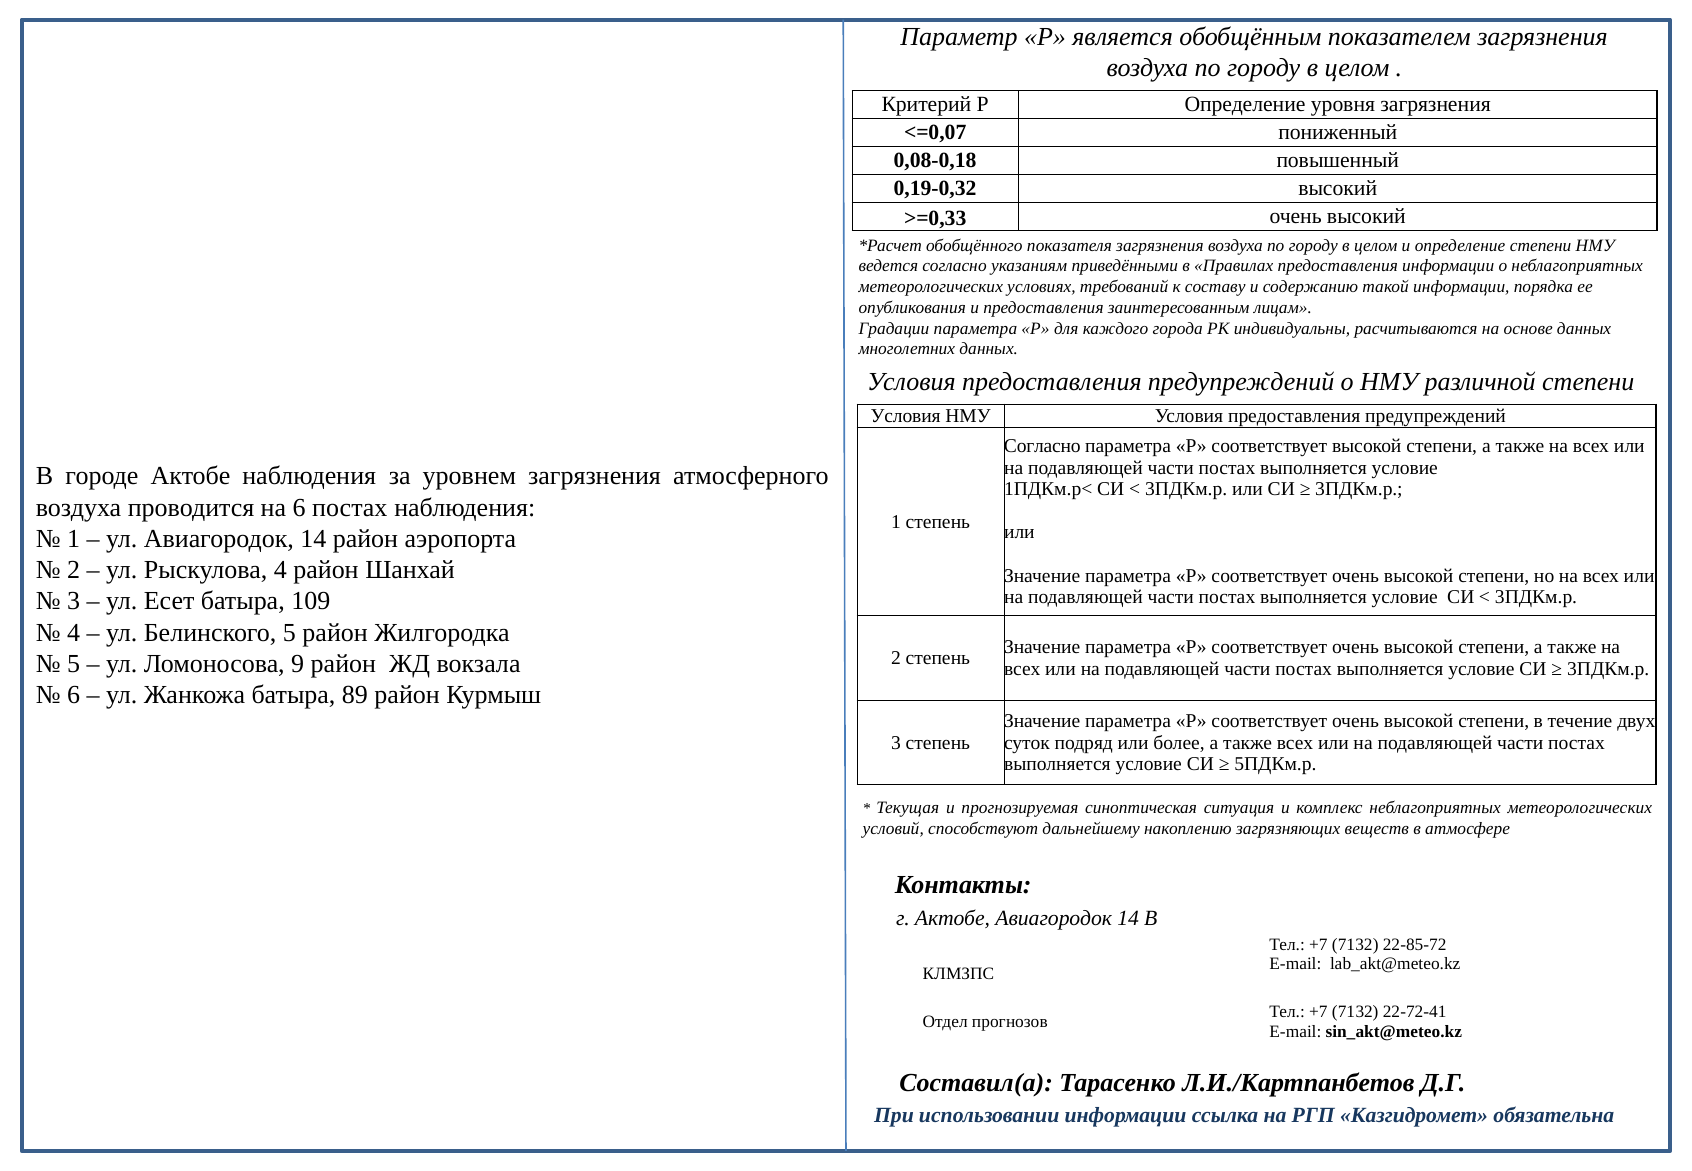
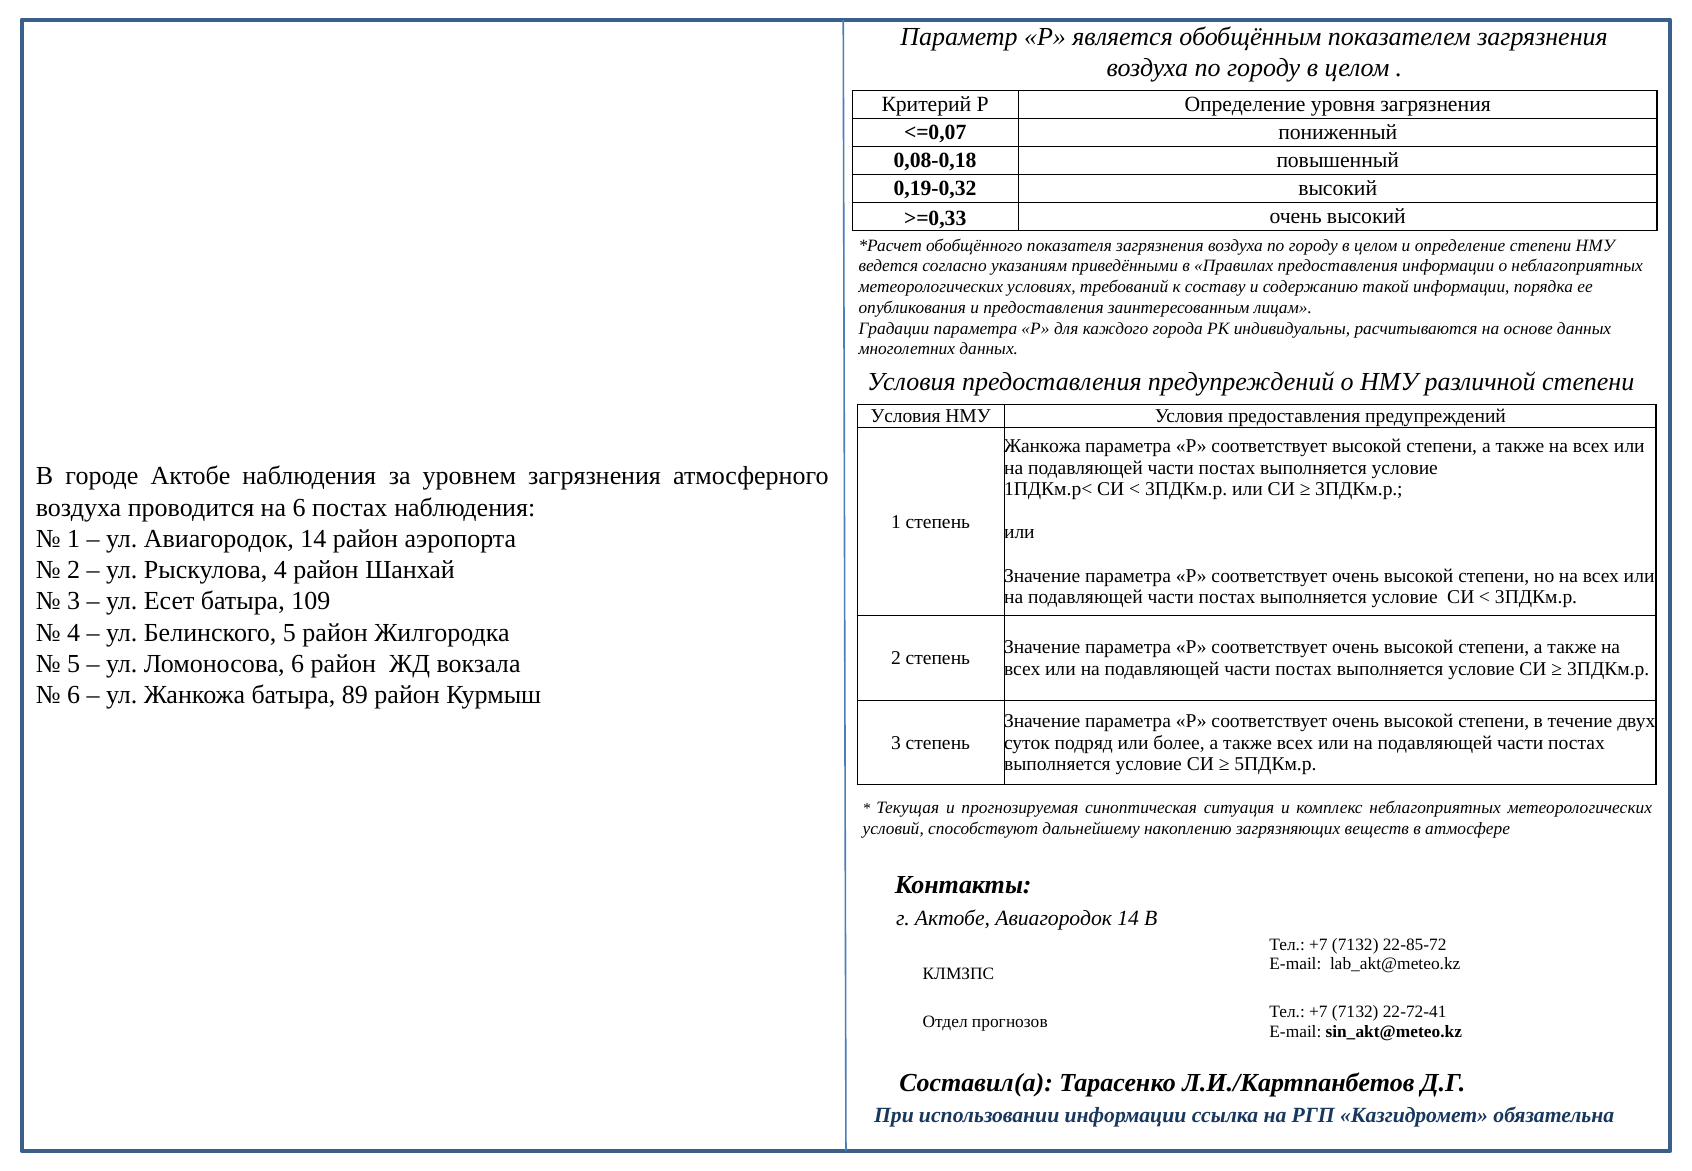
Согласно: Согласно -> Жанкожа (1042, 446)
Ломоносова 9: 9 -> 6 (298, 664)
